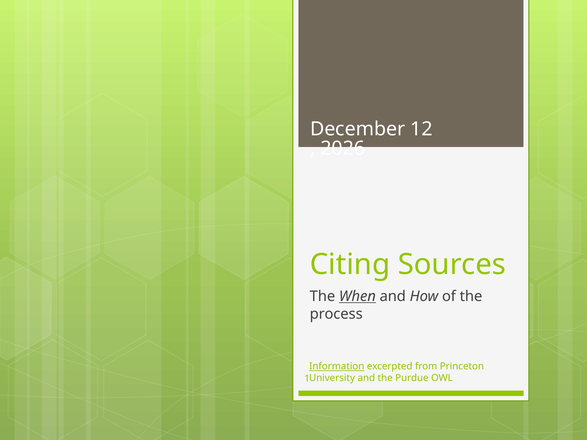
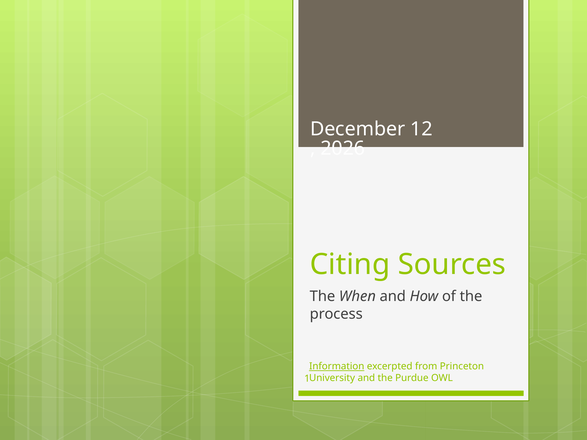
When underline: present -> none (357, 297)
